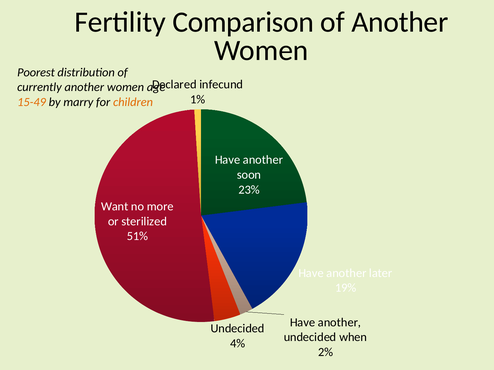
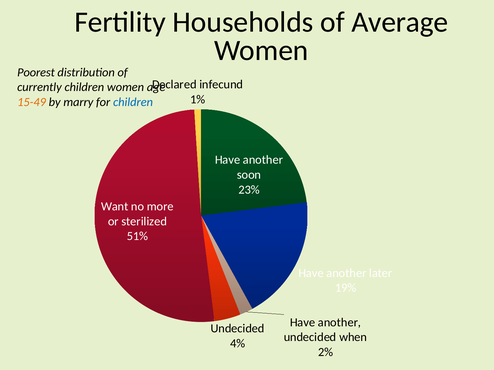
Comparison: Comparison -> Households (243, 22)
of Another: Another -> Average (400, 22)
currently another: another -> children (84, 87)
children colour: orange -> blue (133, 102)
